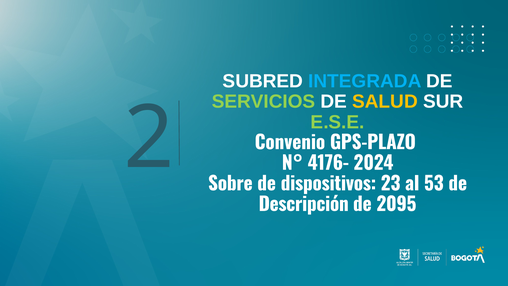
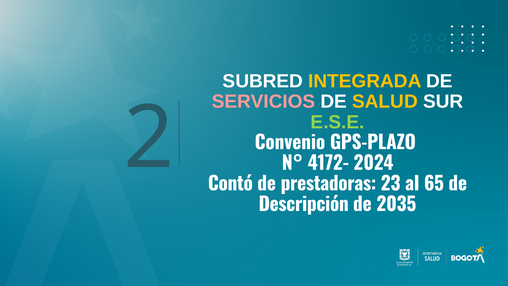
INTEGRADA colour: light blue -> yellow (365, 81)
SERVICIOS colour: light green -> pink (264, 102)
4176-: 4176- -> 4172- (328, 163)
Sobre: Sobre -> Contó (230, 184)
dispositivos: dispositivos -> prestadoras (328, 184)
53: 53 -> 65 (434, 184)
2095: 2095 -> 2035 (396, 204)
